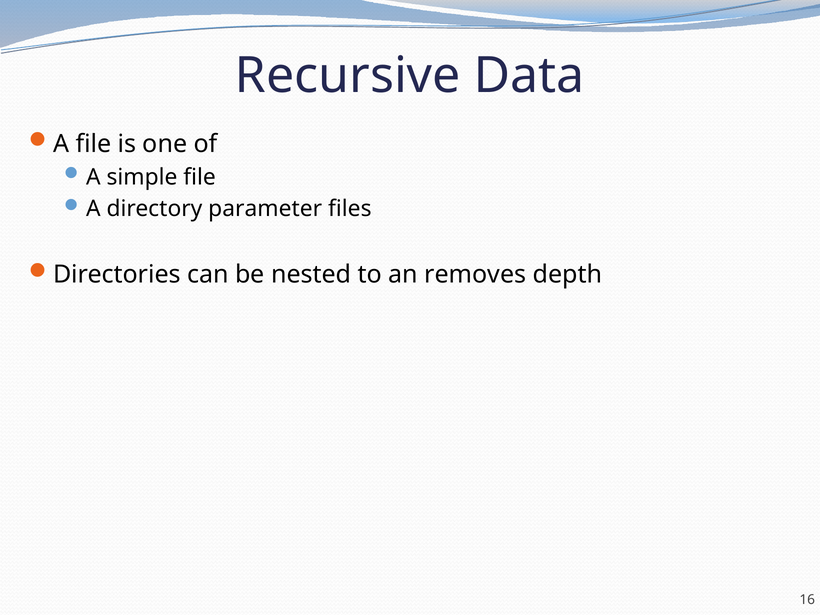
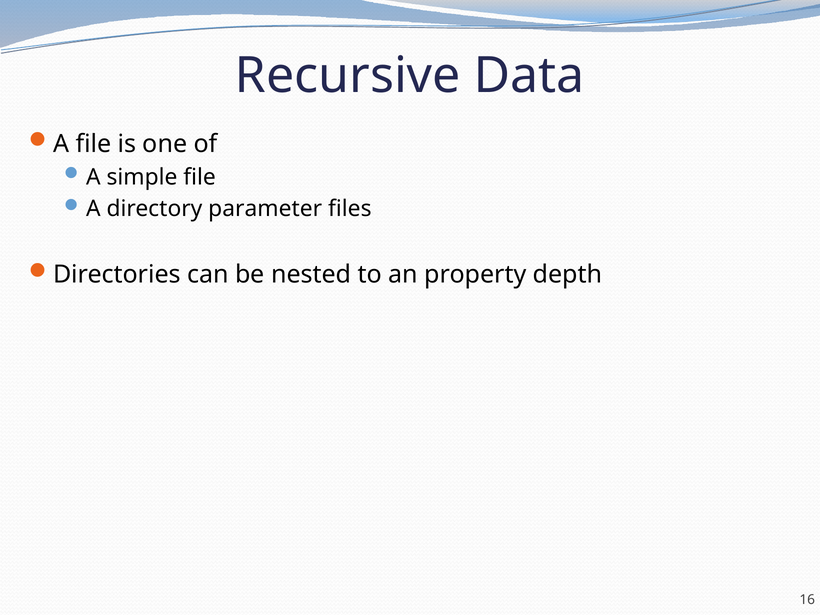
removes: removes -> property (475, 275)
